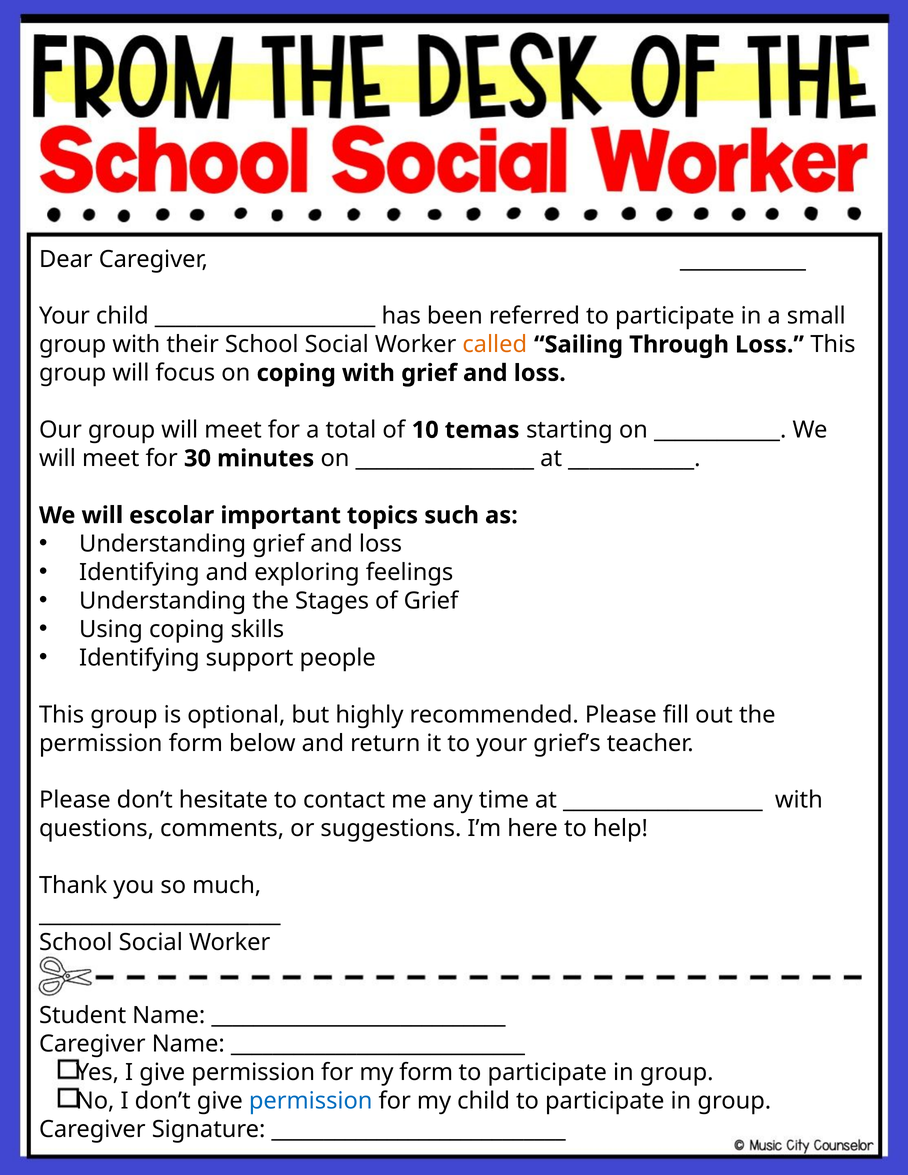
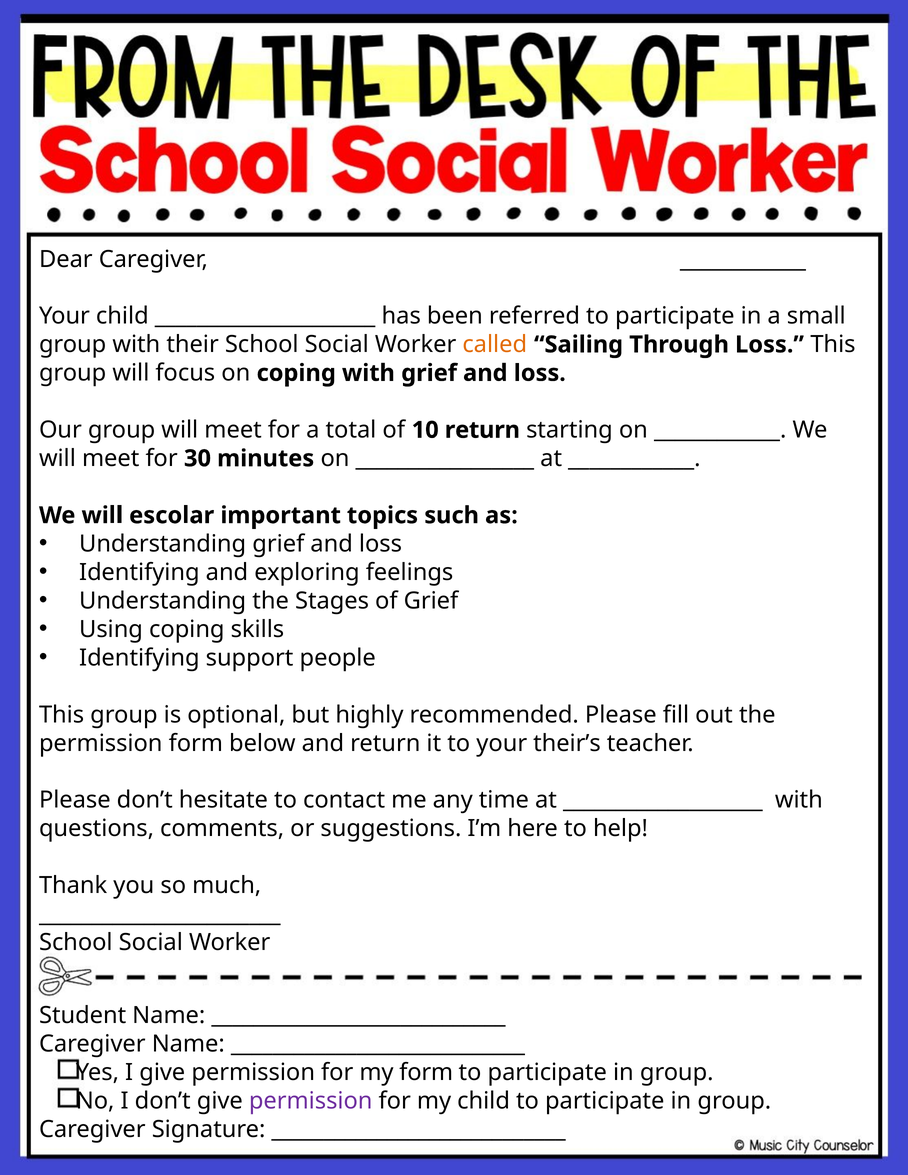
10 temas: temas -> return (482, 430)
grief’s: grief’s -> their’s (567, 743)
permission colour: blue -> purple (311, 1101)
